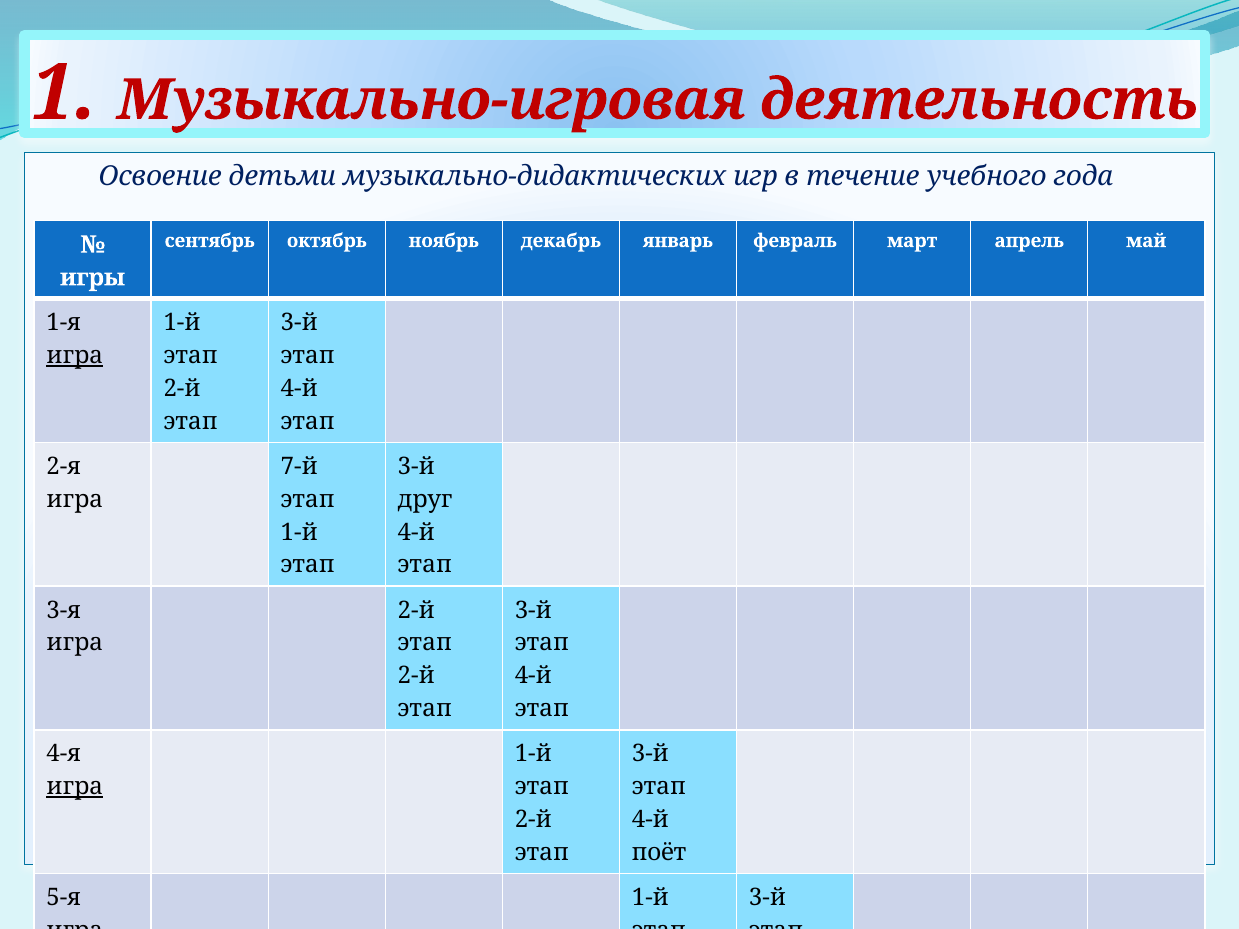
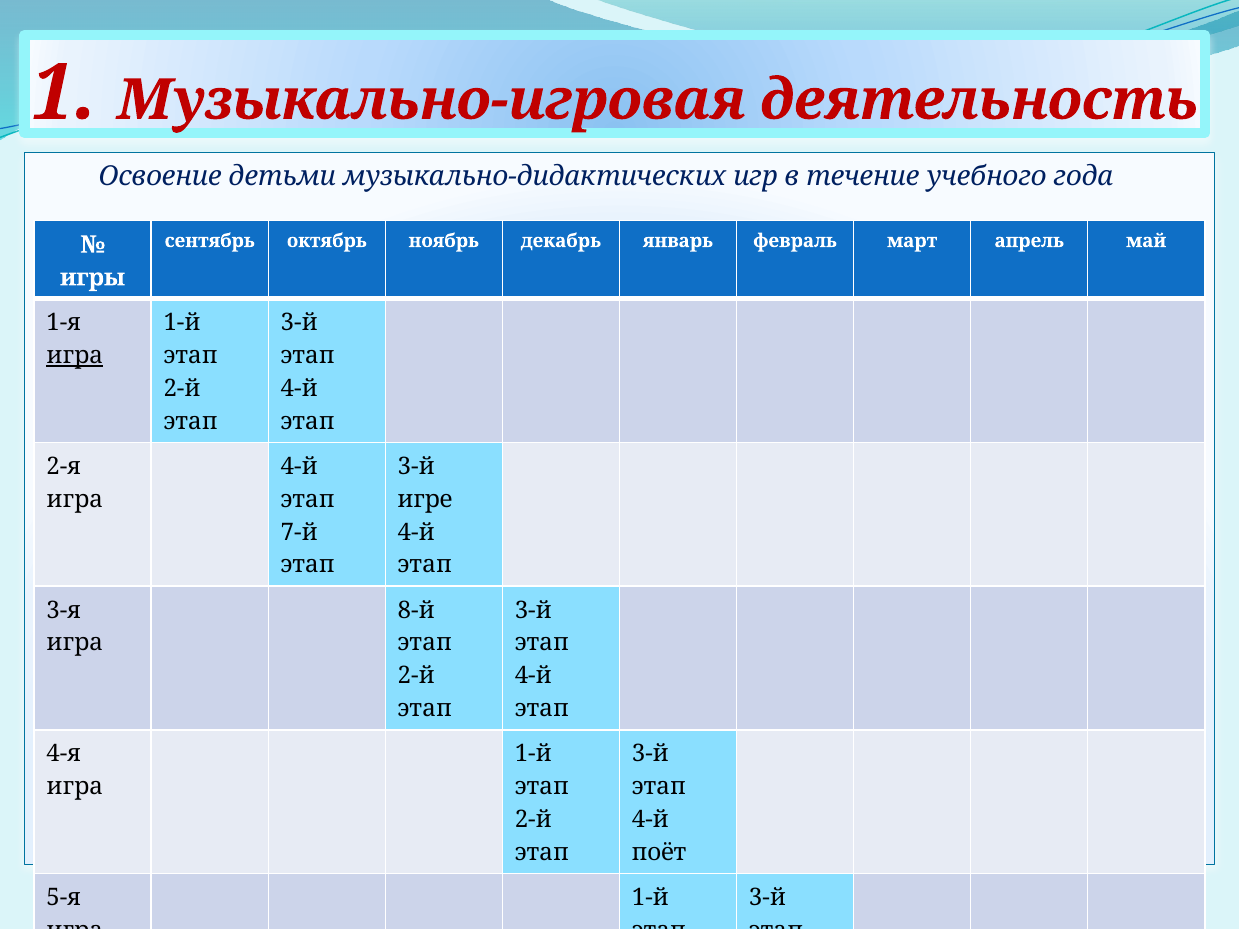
7-й: 7-й -> 4-й (299, 467)
друг: друг -> игре (425, 499)
1-й: 1-й -> 7-й (299, 532)
2-й: 2-й -> 8-й (416, 610)
игра underline: present -> none (75, 787)
